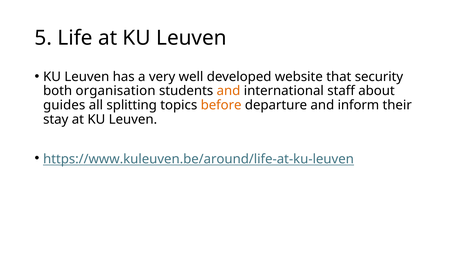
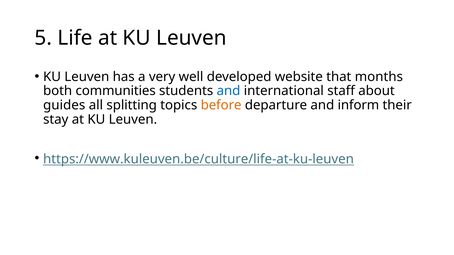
security: security -> months (379, 77)
organisation: organisation -> communities (116, 91)
and colour: orange -> blue (229, 91)
https://www.kuleuven.be/around/life-at-ku-leuven: https://www.kuleuven.be/around/life-at-ku-leuven -> https://www.kuleuven.be/culture/life-at-ku-leuven (198, 159)
